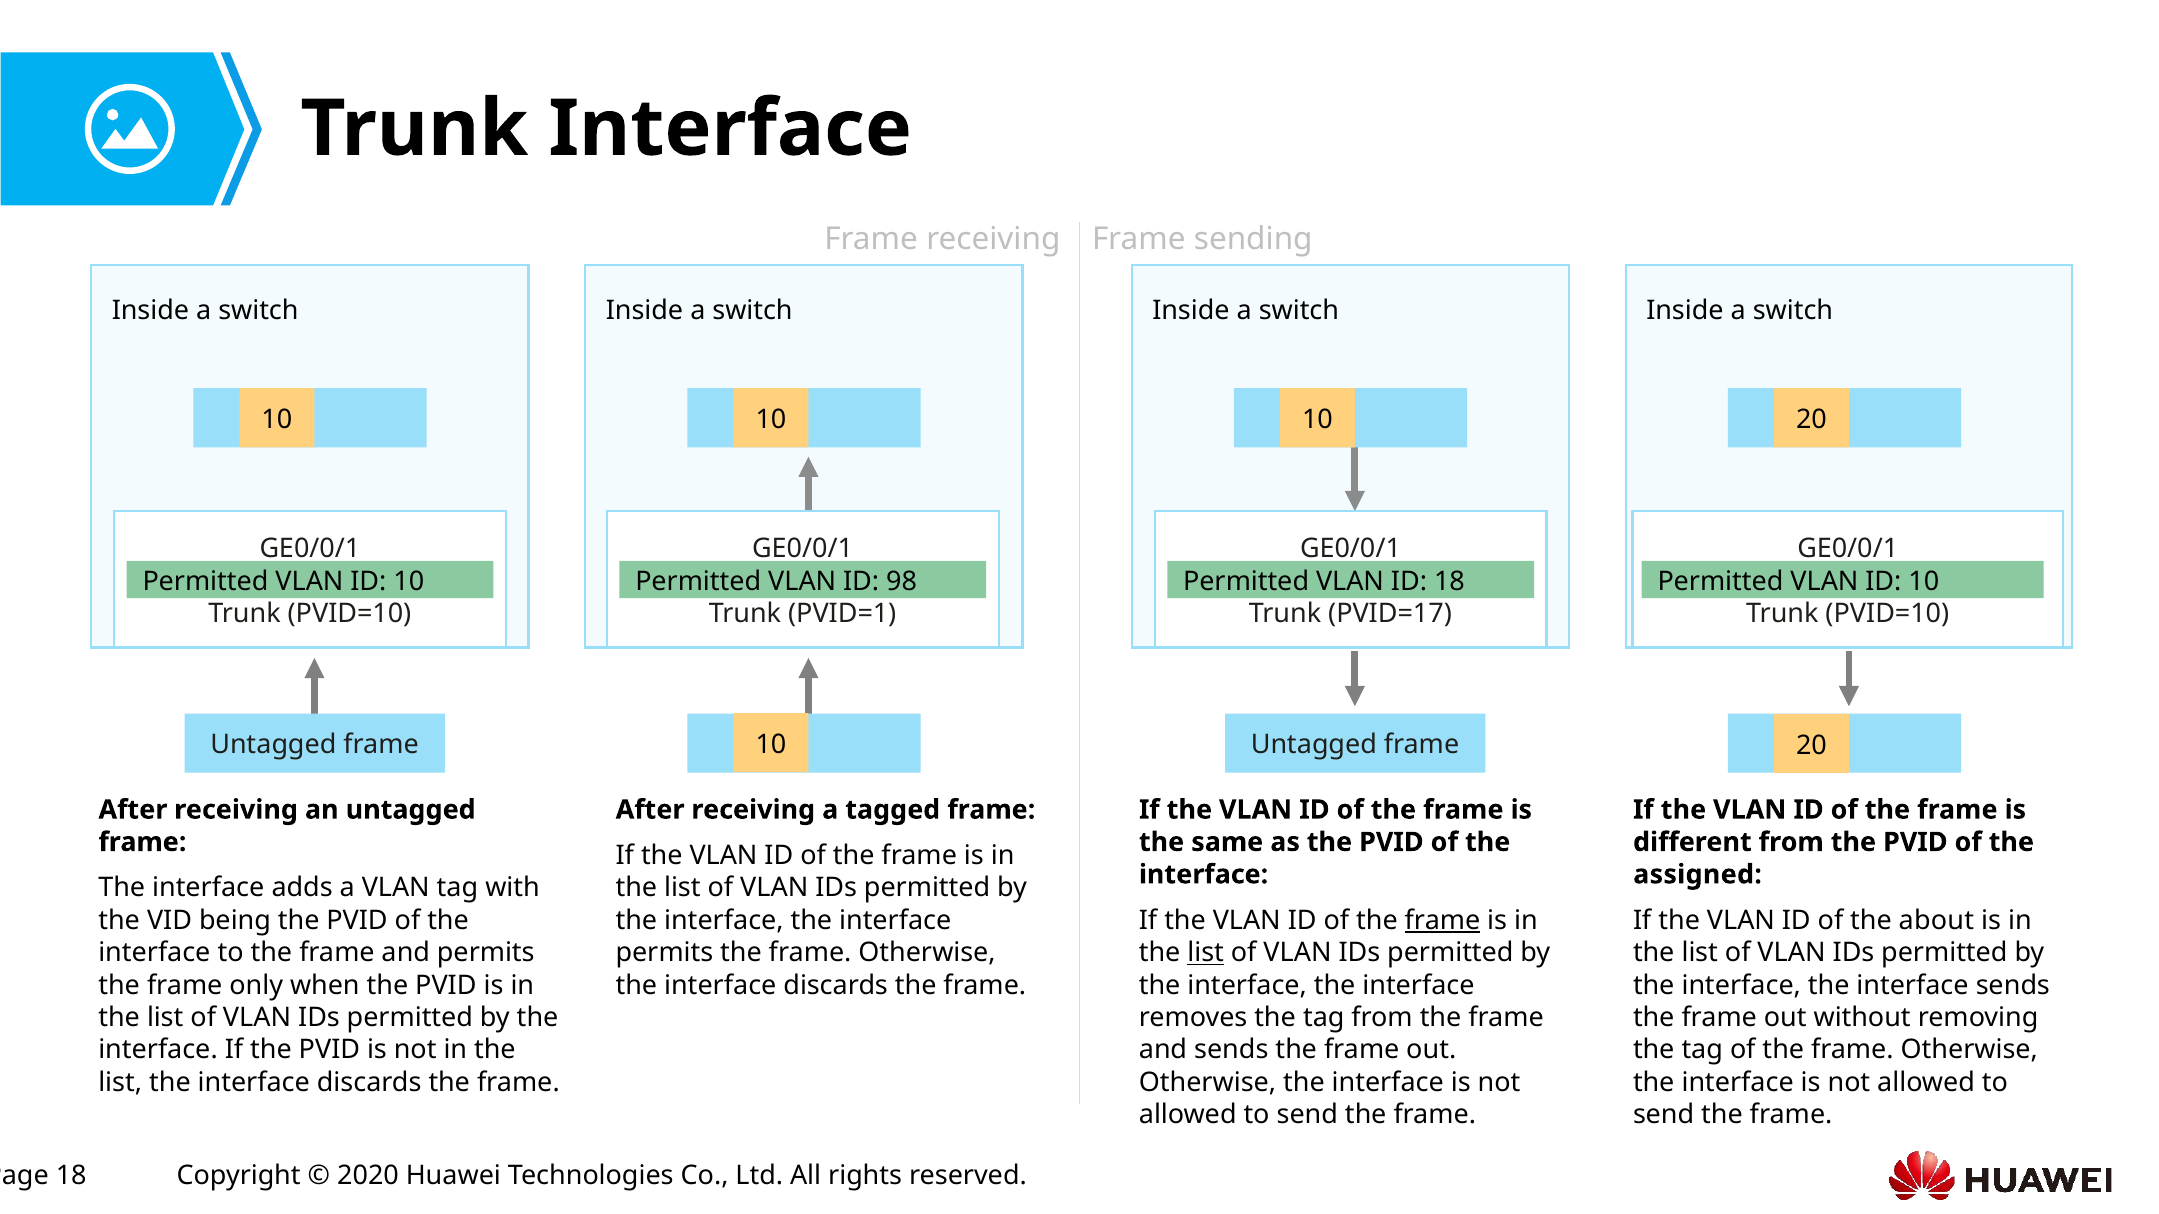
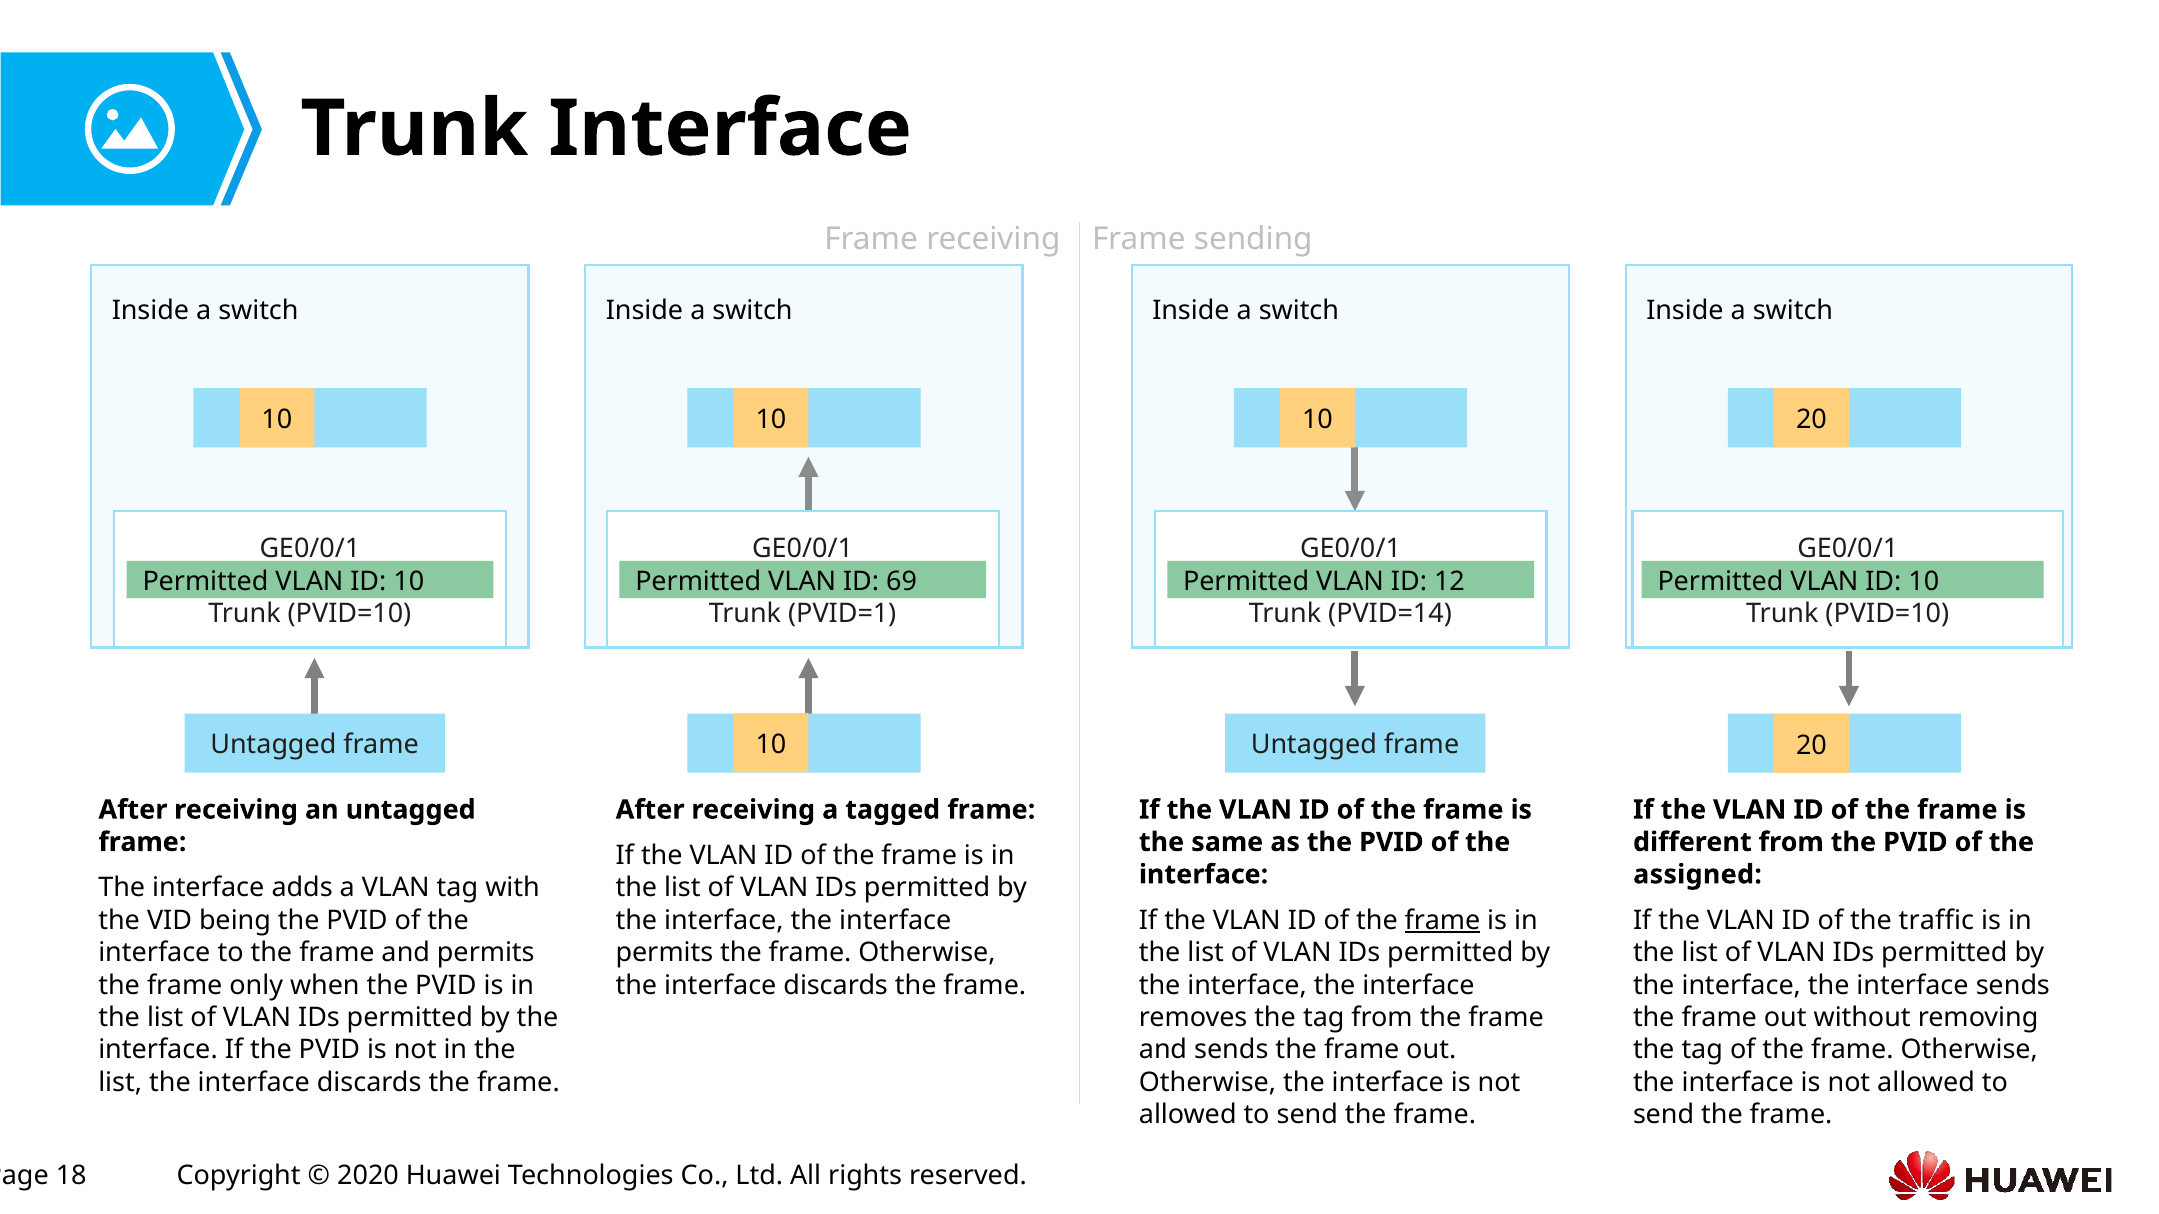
98: 98 -> 69 (902, 582)
ID 18: 18 -> 12 (1449, 582)
PVID=17: PVID=17 -> PVID=14 (1390, 614)
about: about -> traffic (1936, 921)
list underline: present -> none (1206, 953)
